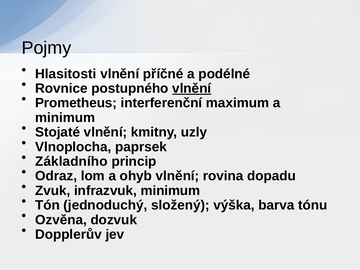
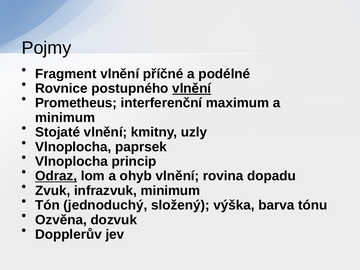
Hlasitosti: Hlasitosti -> Fragment (66, 74)
Základního: Základního -> Vlnoplocha (71, 161)
Odraz underline: none -> present (56, 176)
